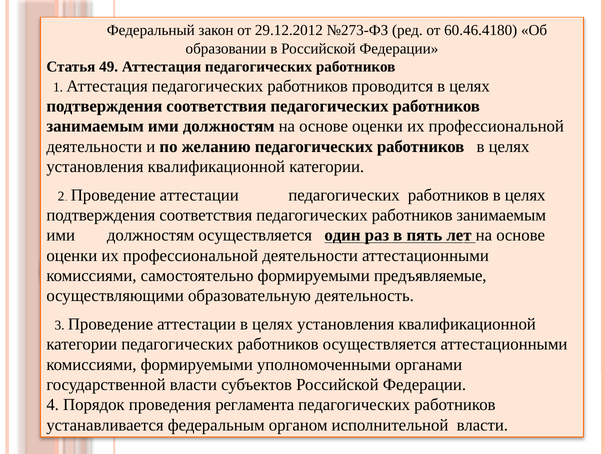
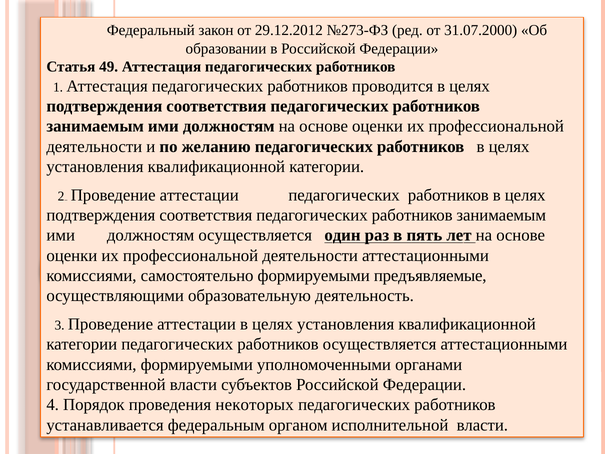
60.46.4180: 60.46.4180 -> 31.07.2000 (481, 30)
регламента: регламента -> некоторых (255, 405)
